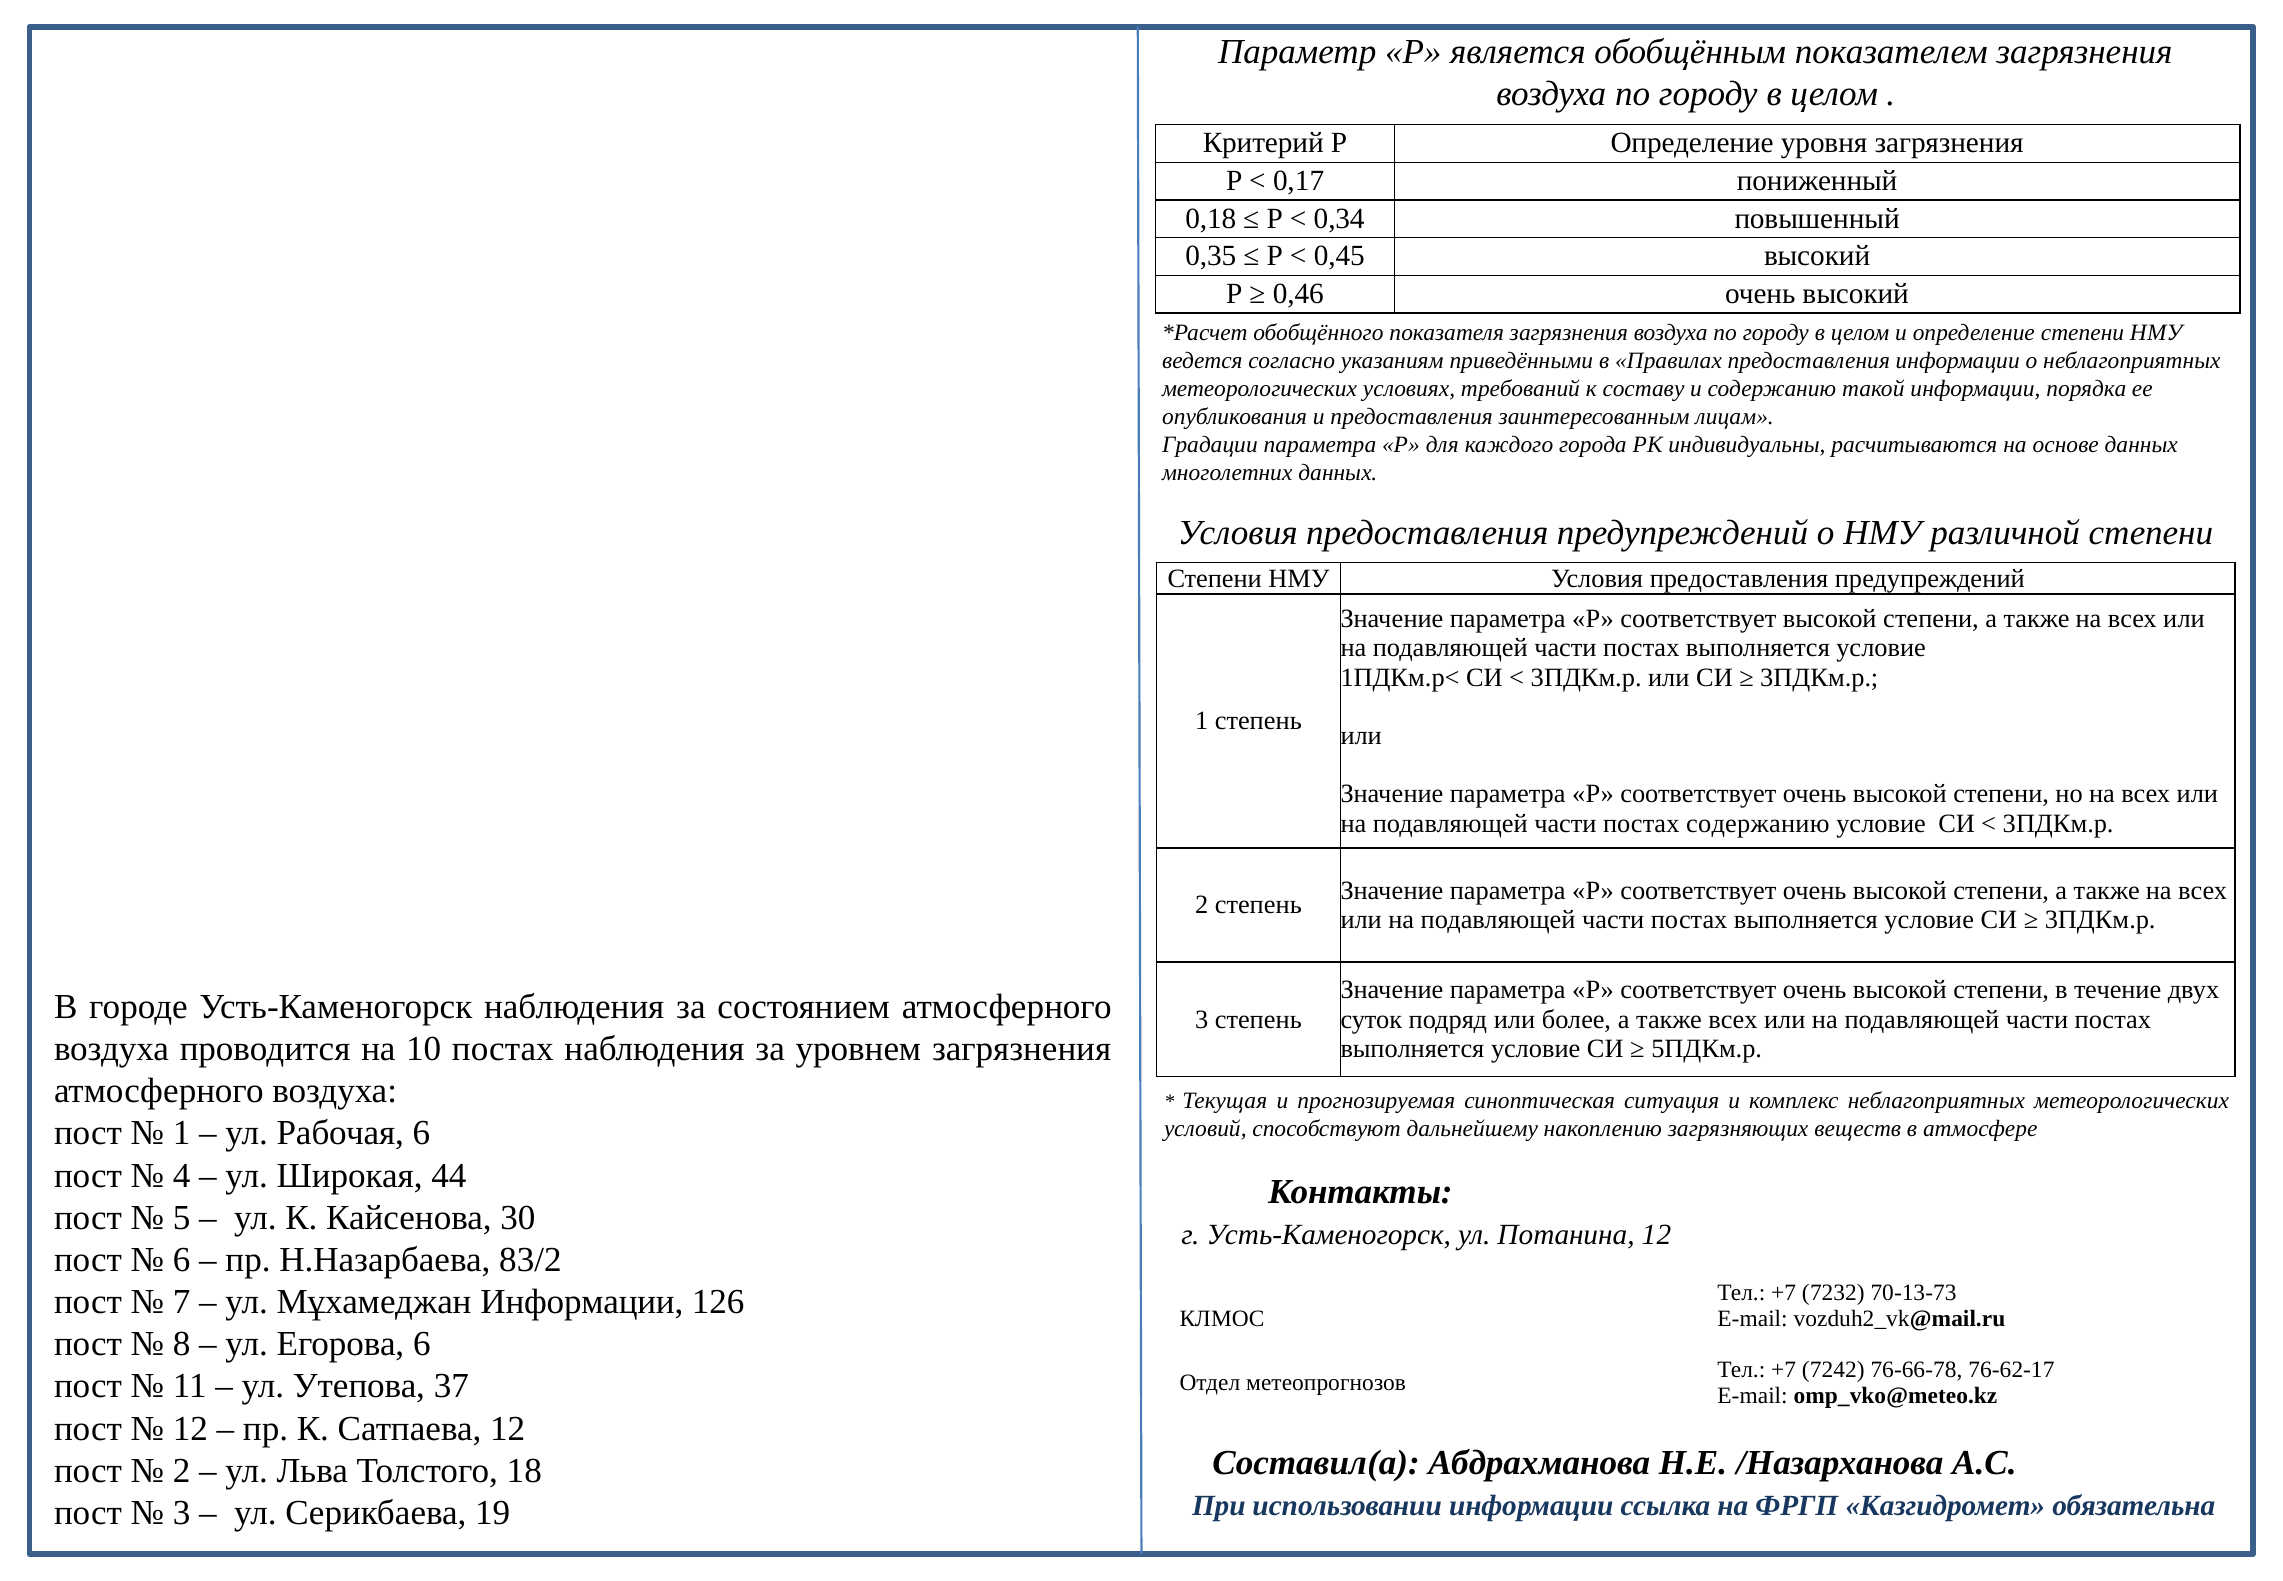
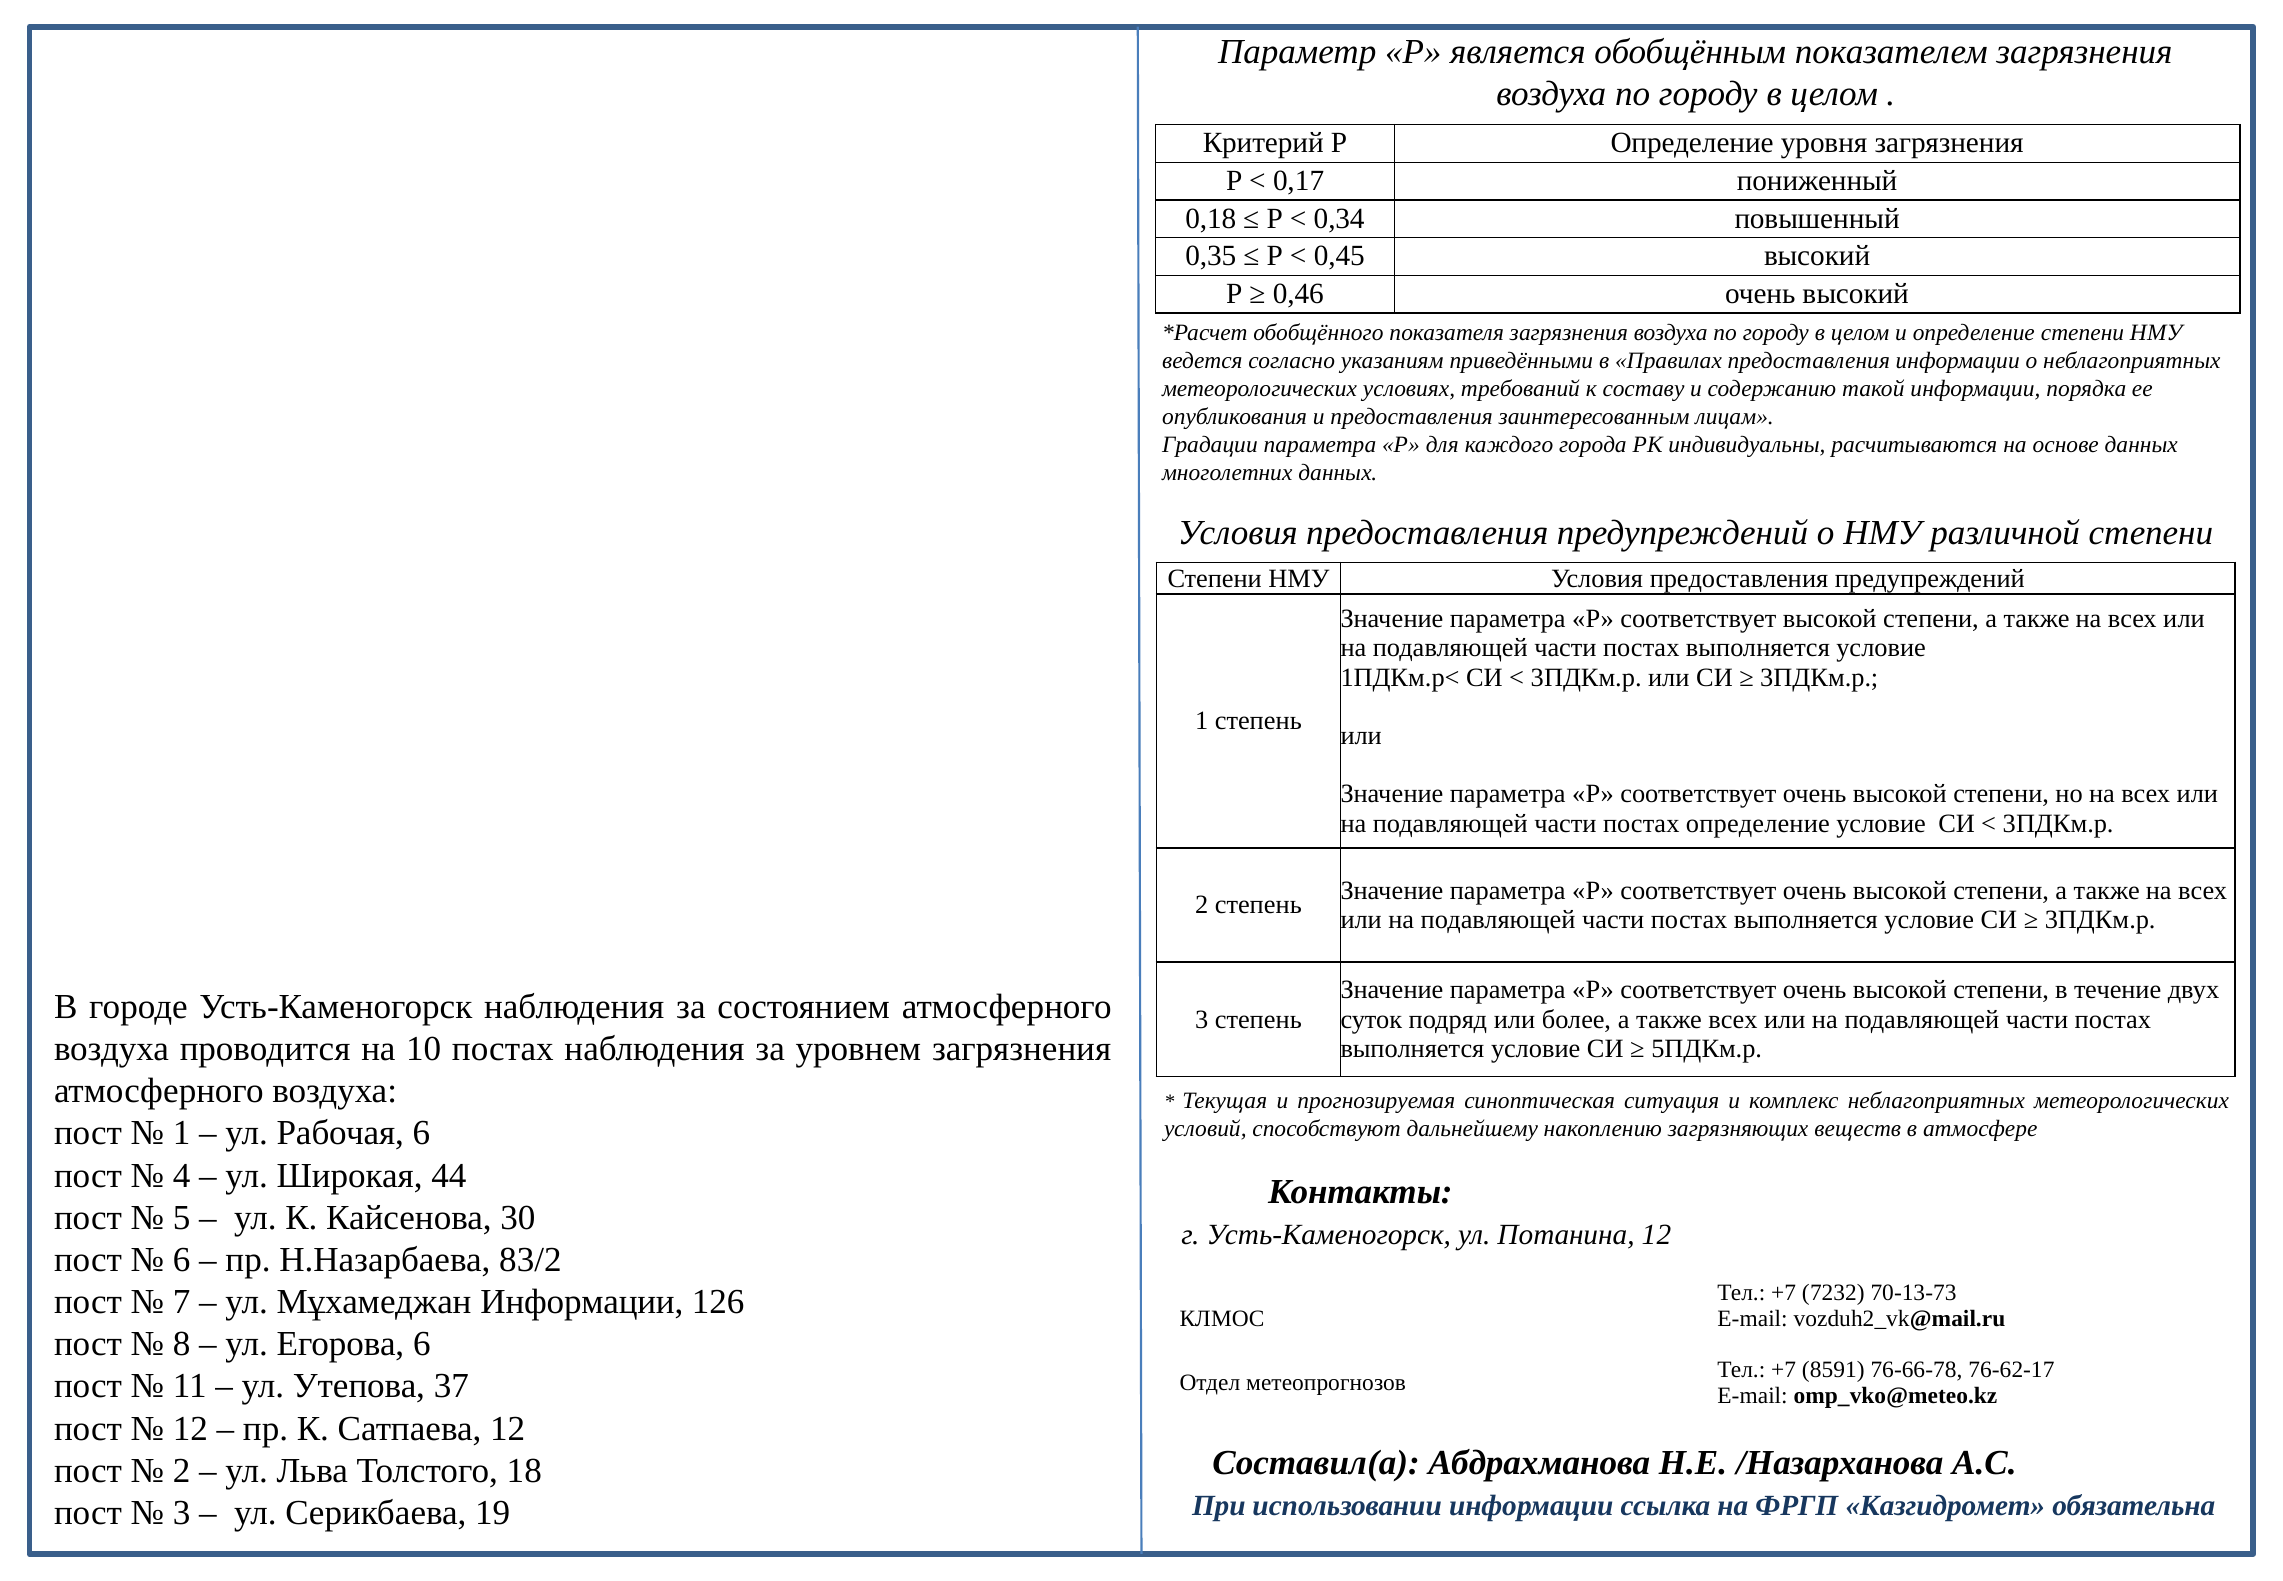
постах содержанию: содержанию -> определение (1758, 823)
7242: 7242 -> 8591 (1833, 1370)
